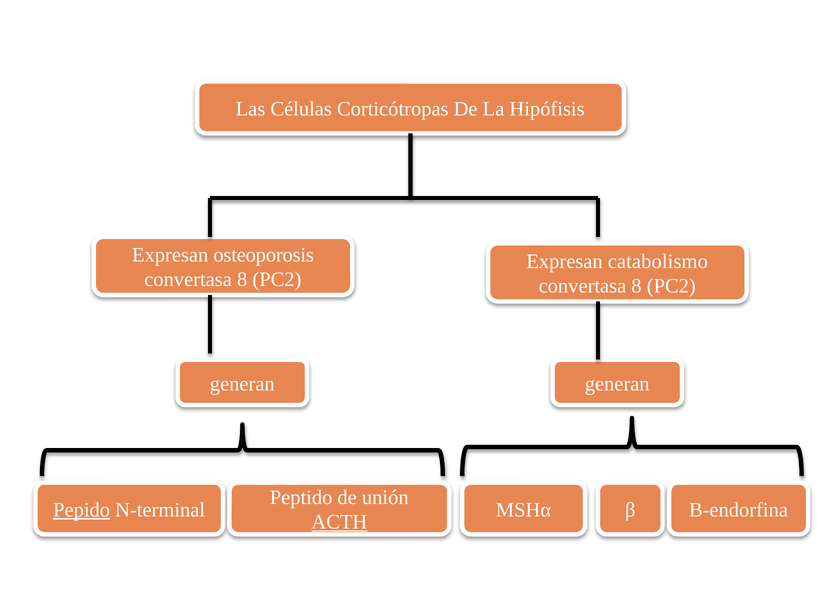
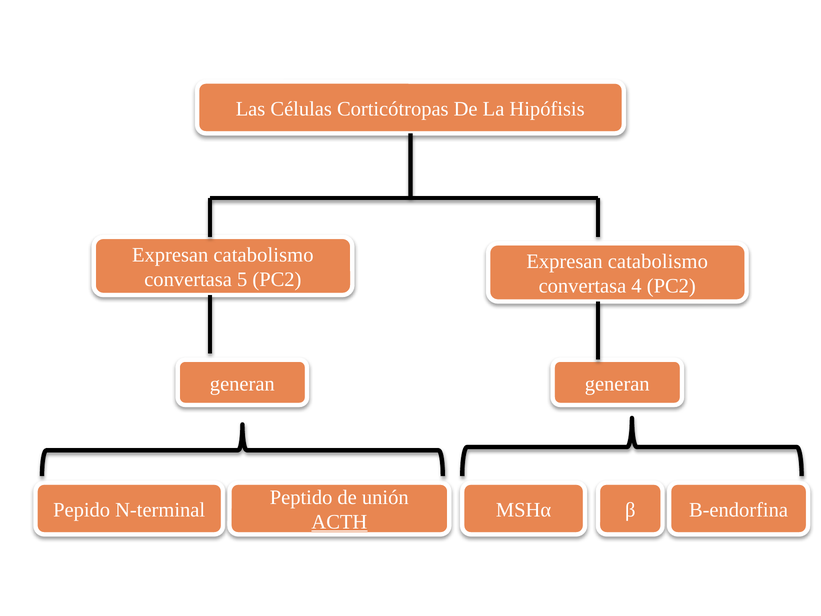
osteoporosis: osteoporosis -> catabolismo (263, 255)
8: 8 -> 5 (242, 280)
8: 8 -> 4 (637, 286)
Pepido underline: present -> none (82, 510)
